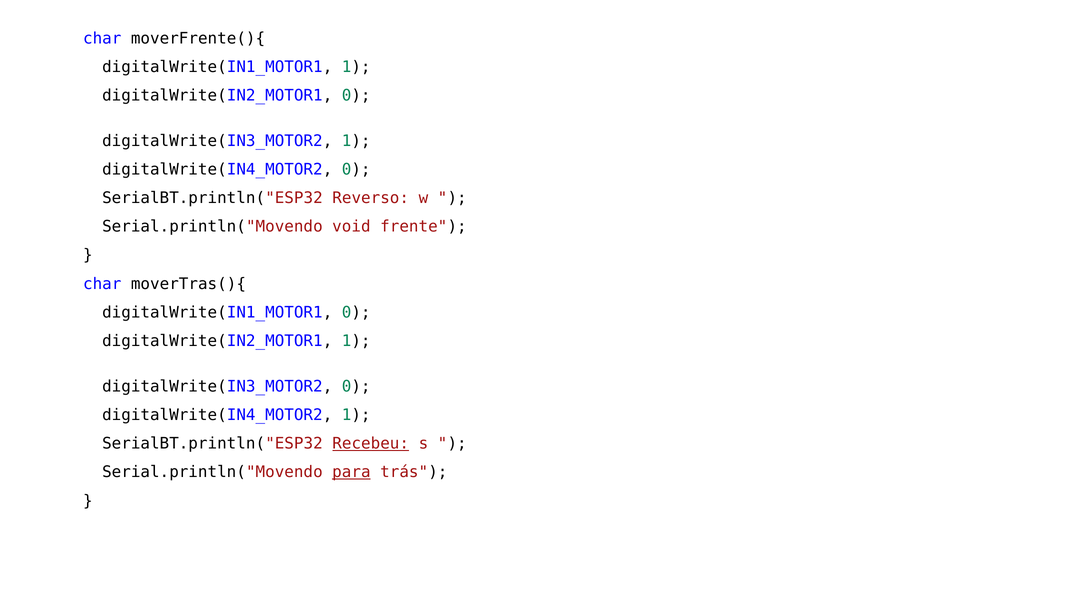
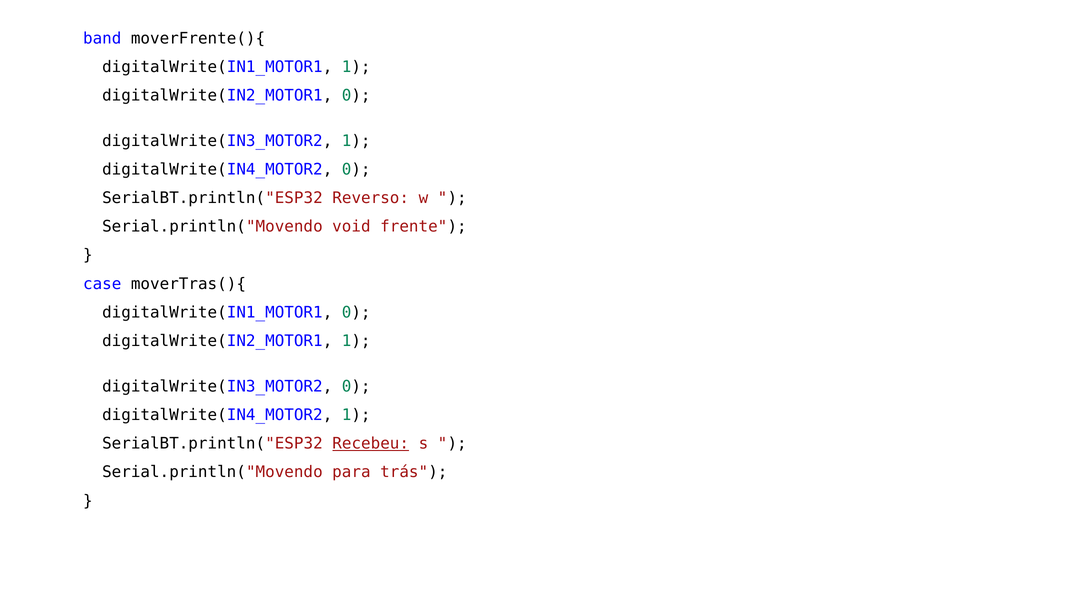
char: char -> band (102, 38)
char: char -> case (102, 284)
para underline: present -> none (351, 472)
